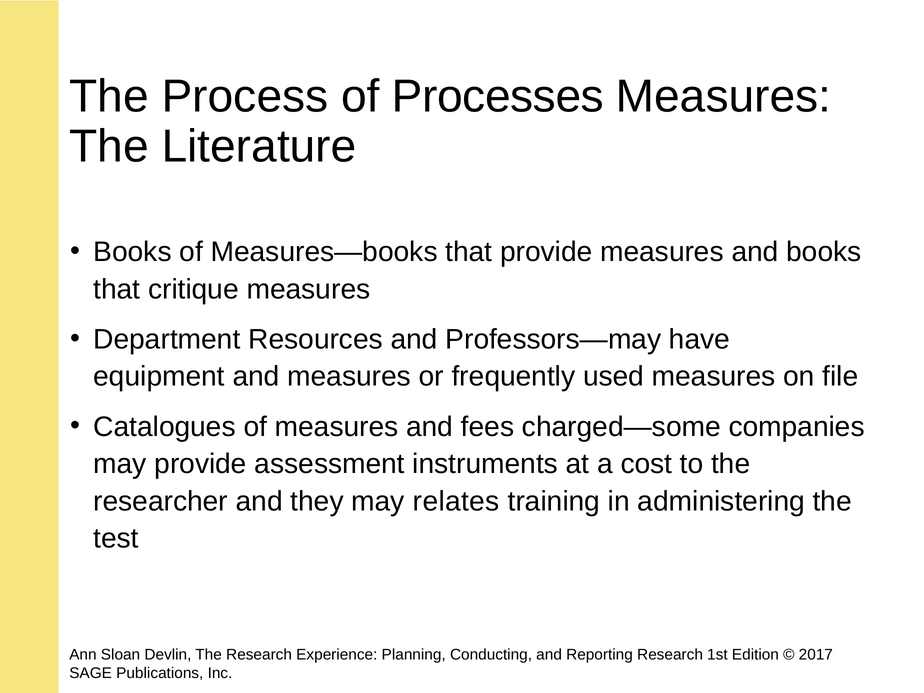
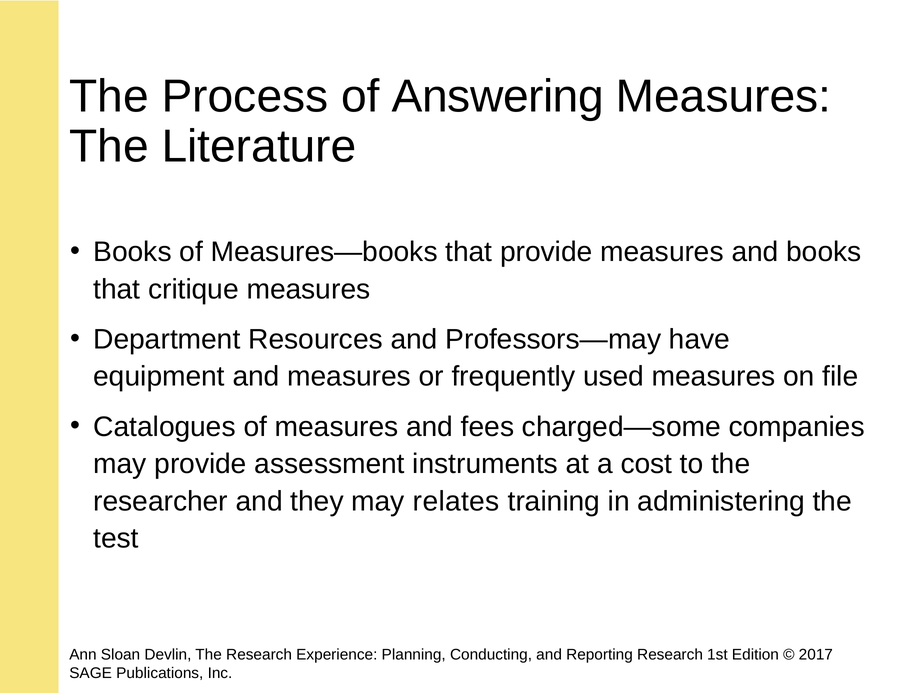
Processes: Processes -> Answering (498, 96)
